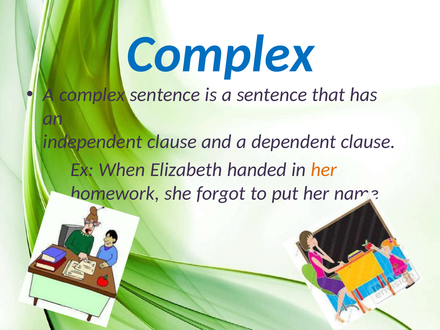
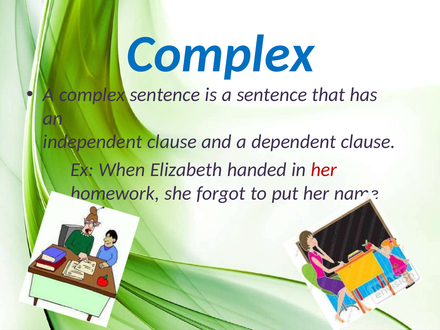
her colour: orange -> red (324, 170)
